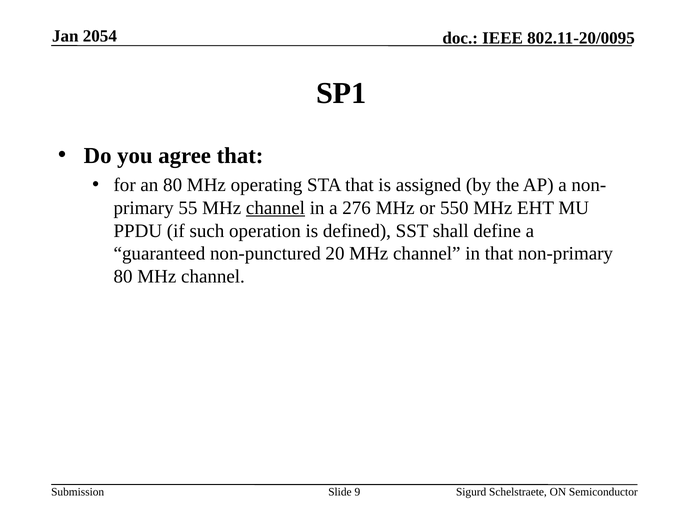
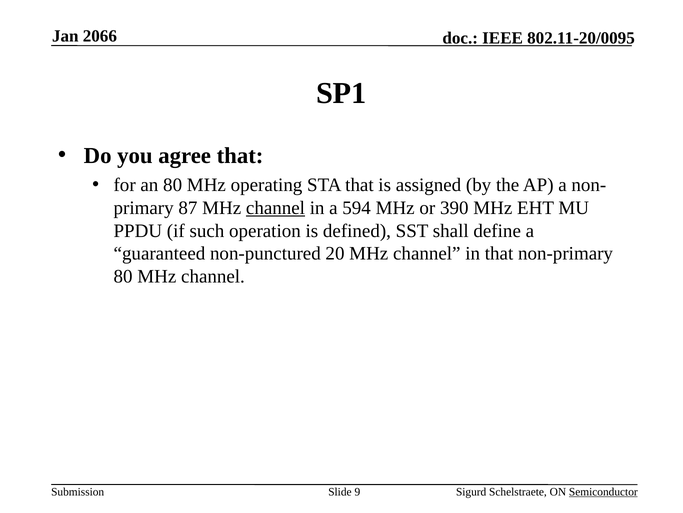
2054: 2054 -> 2066 (100, 36)
55: 55 -> 87 (188, 208)
276: 276 -> 594 (357, 208)
550: 550 -> 390 (454, 208)
Semiconductor underline: none -> present (603, 491)
